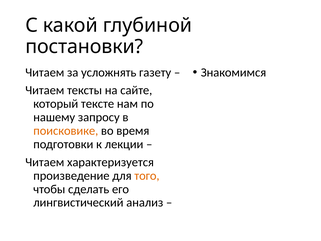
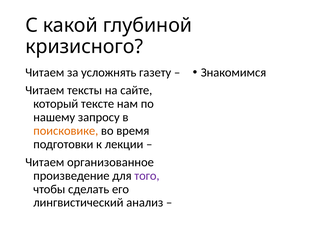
постановки: постановки -> кризисного (84, 47)
характеризуется: характеризуется -> организованное (110, 162)
того colour: orange -> purple (147, 175)
